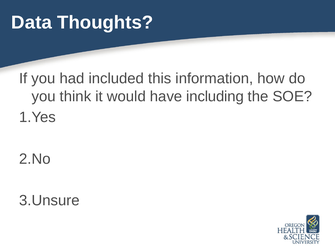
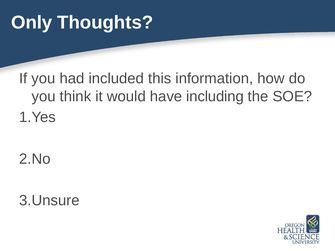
Data: Data -> Only (32, 23)
